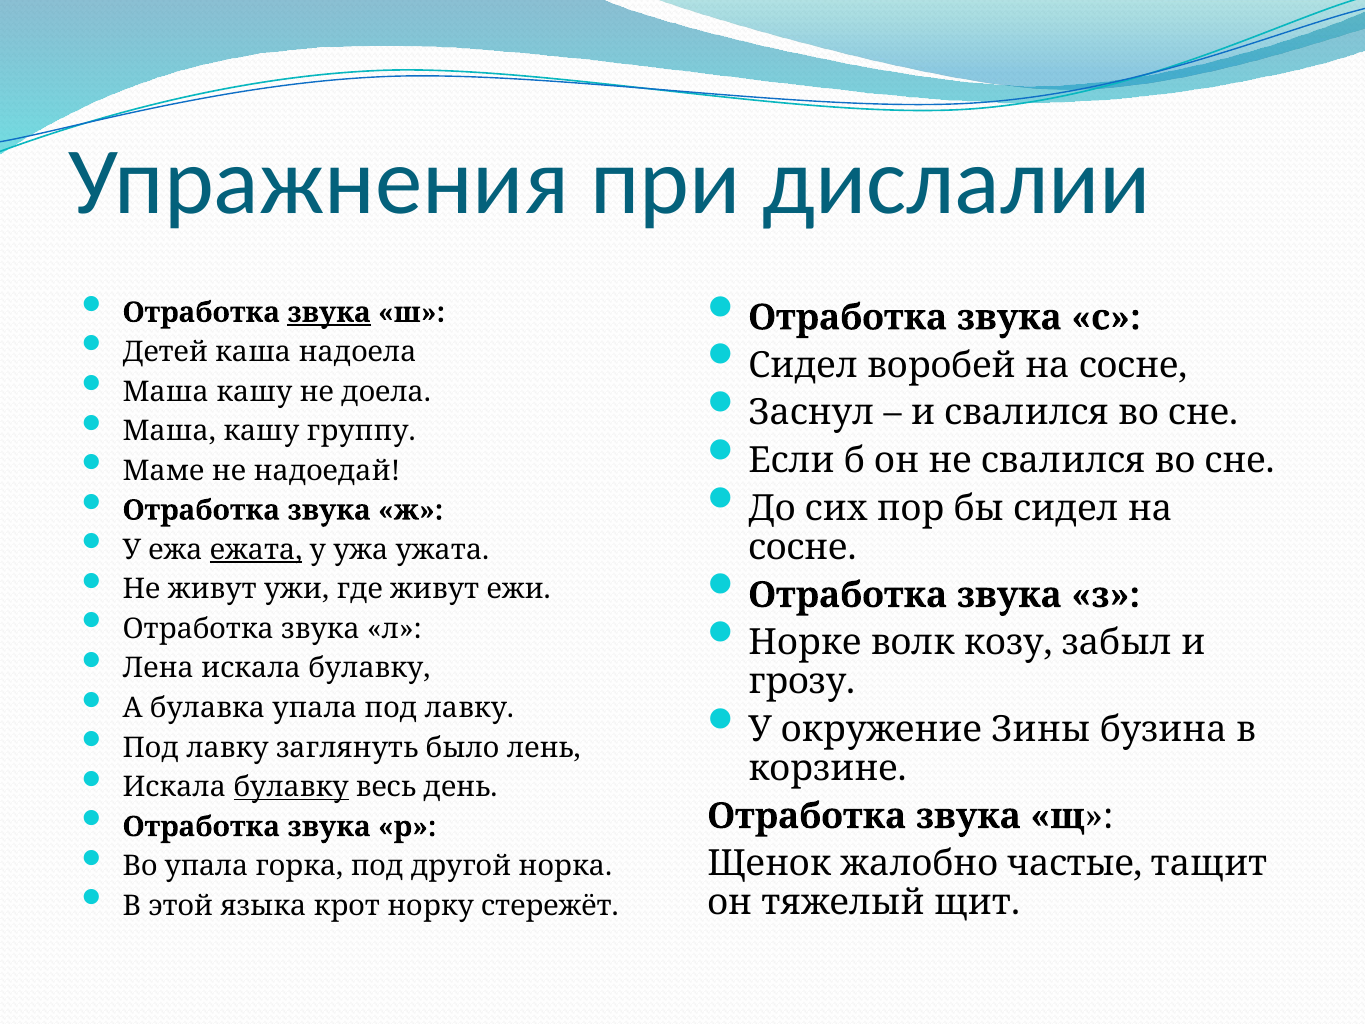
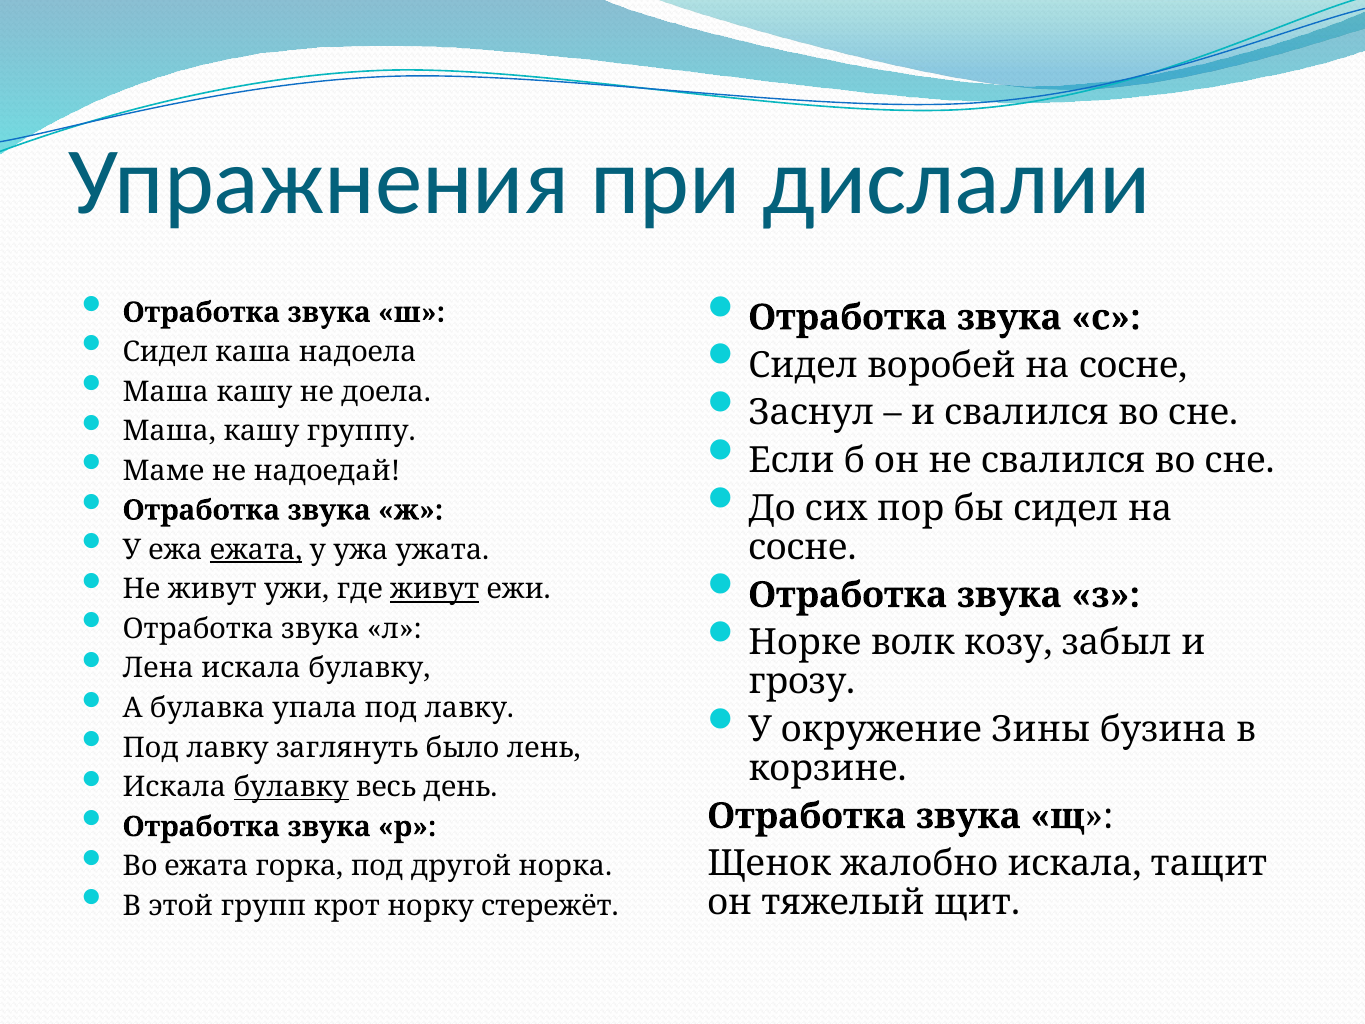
звука underline: present -> none (329, 312)
Детей: Детей -> Сидел (165, 352)
живут underline: none -> present (435, 589)
Во упала: упала -> ежата (207, 866)
жалобно частые: частые -> искала (1075, 864)
языка: языка -> групп (263, 906)
